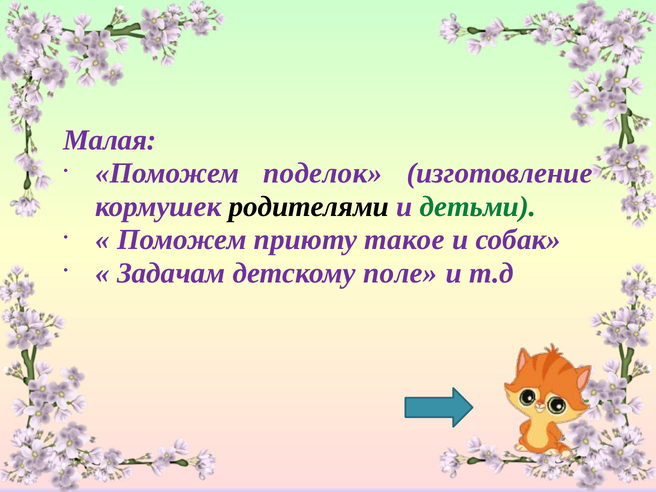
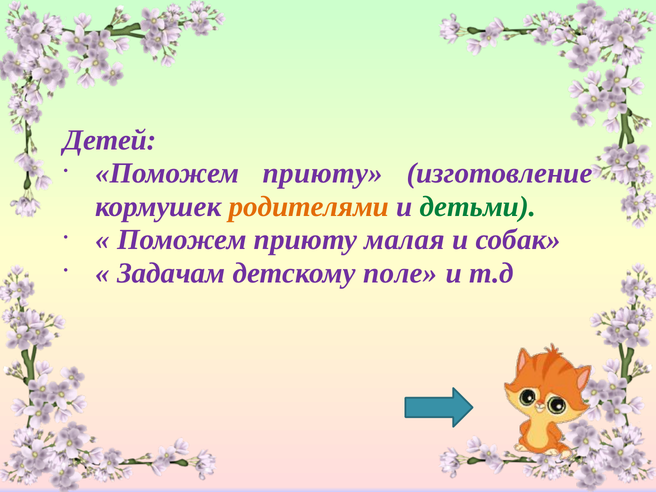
Малая: Малая -> Детей (110, 140)
поделок: поделок -> приюту (323, 173)
родителями colour: black -> orange (309, 207)
такое: такое -> малая (404, 240)
